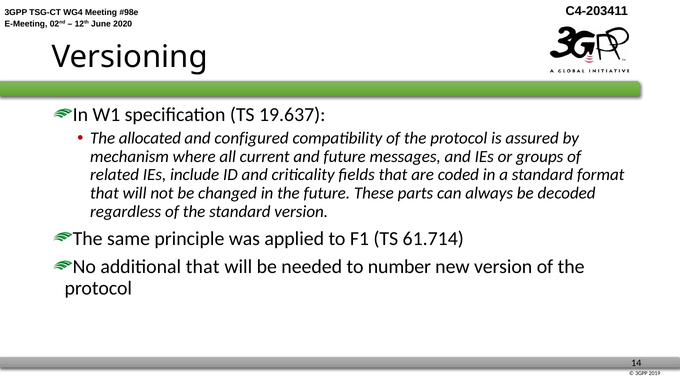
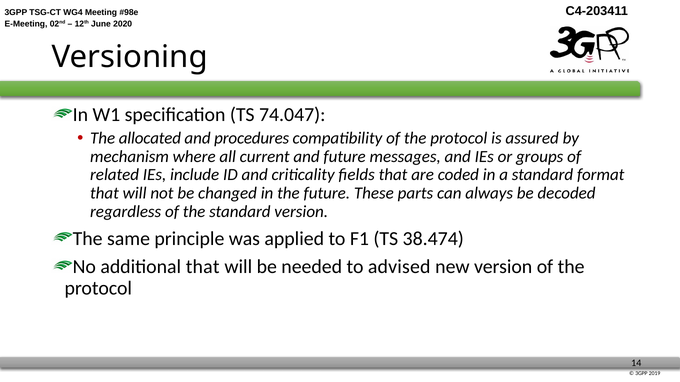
19.637: 19.637 -> 74.047 (292, 115)
configured: configured -> procedures (252, 138)
61.714: 61.714 -> 38.474 (433, 239)
number: number -> advised (399, 267)
